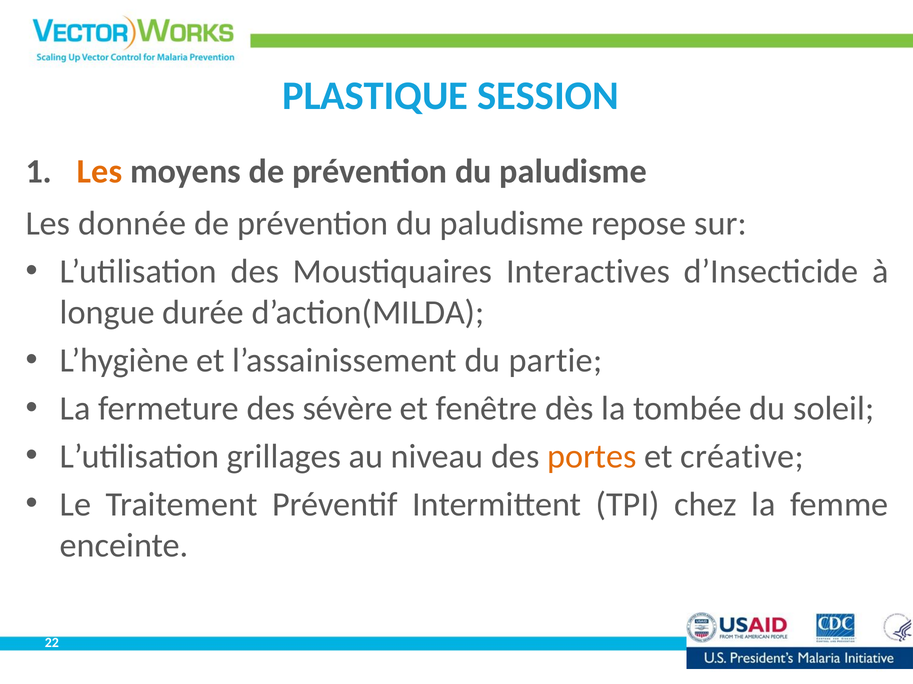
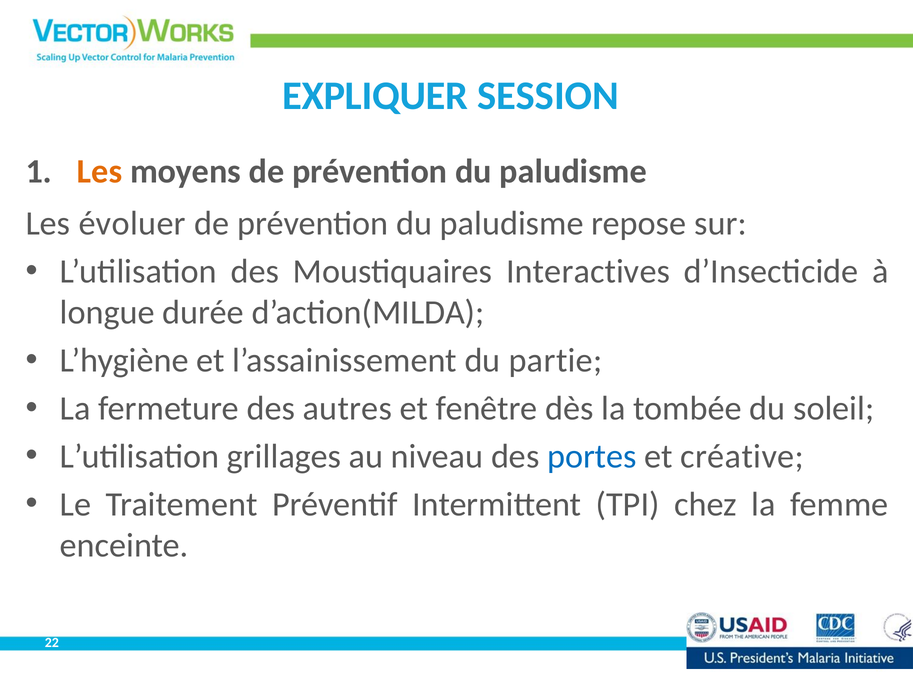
PLASTIQUE: PLASTIQUE -> EXPLIQUER (375, 96)
donnée: donnée -> évoluer (132, 224)
sévère: sévère -> autres (347, 409)
portes colour: orange -> blue (592, 457)
